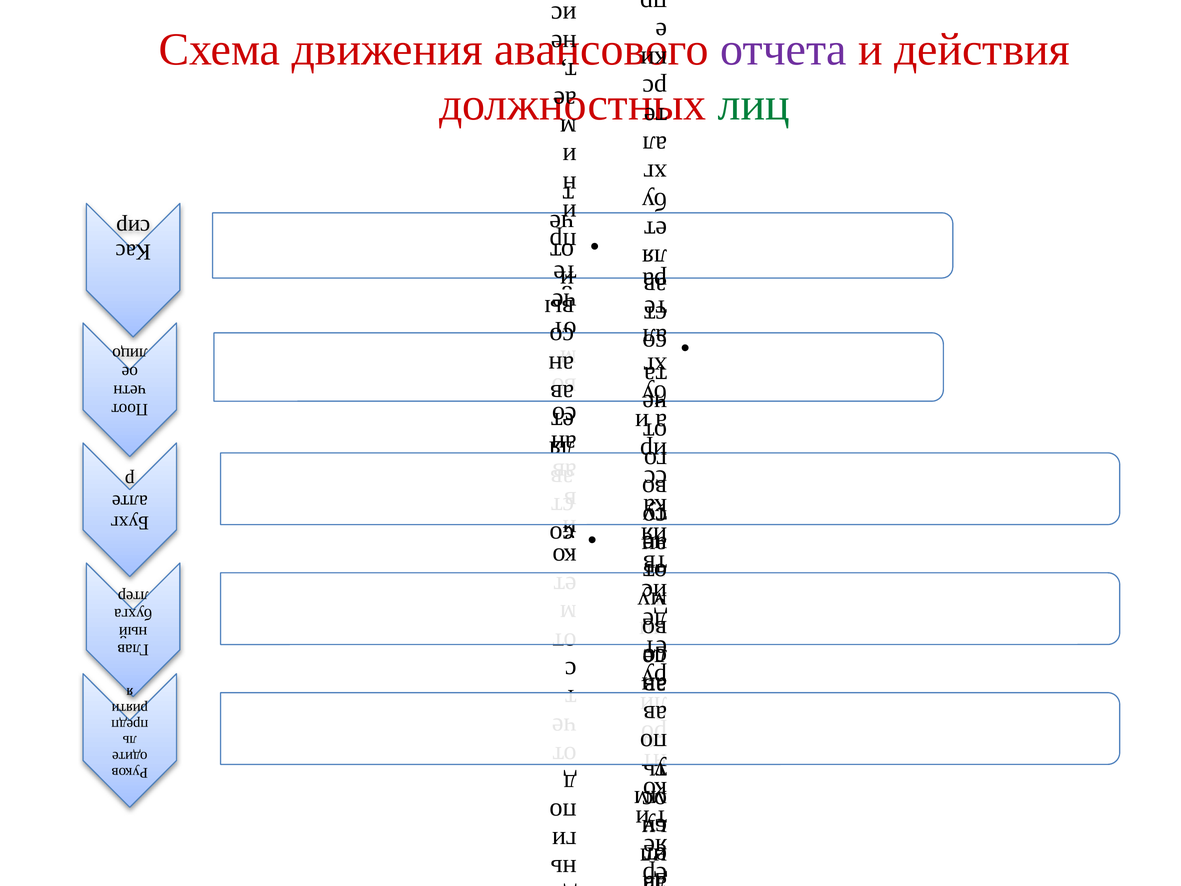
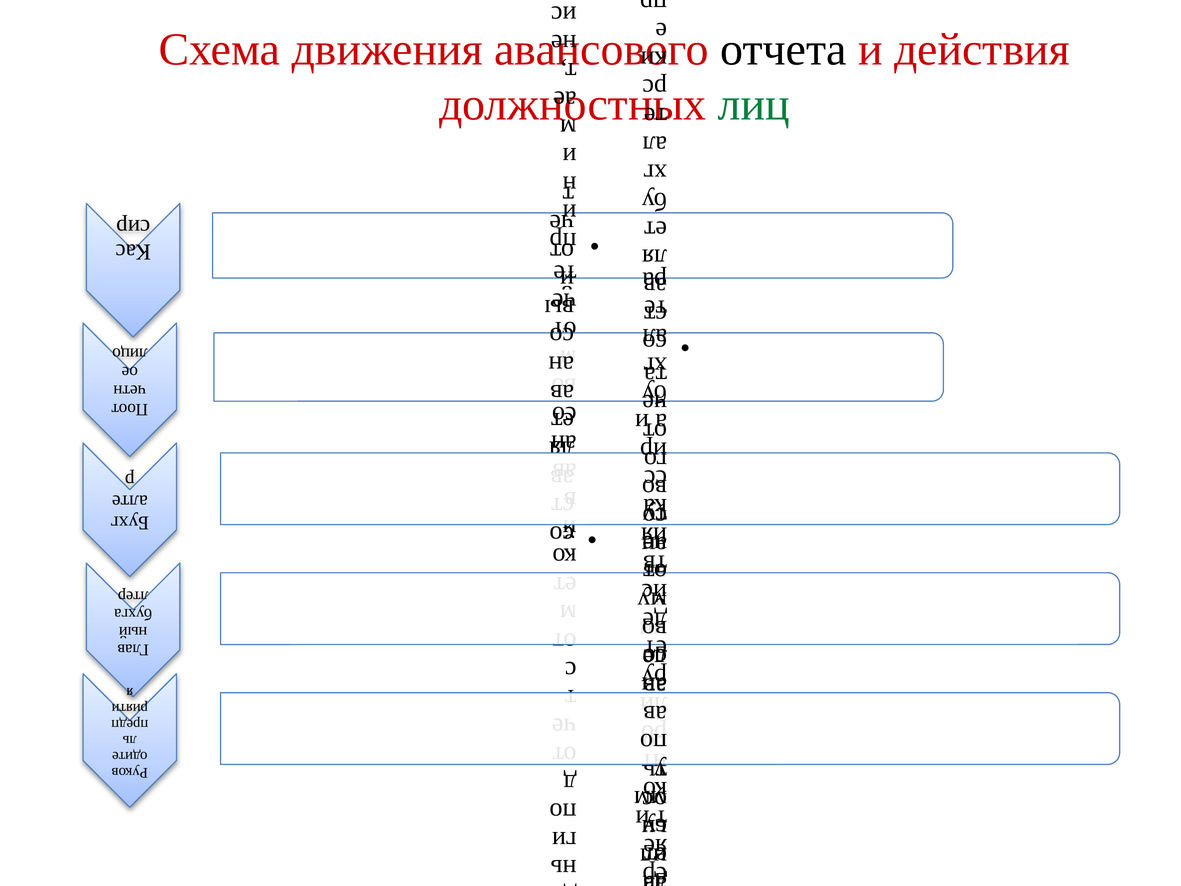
отчета colour: purple -> black (783, 49)
